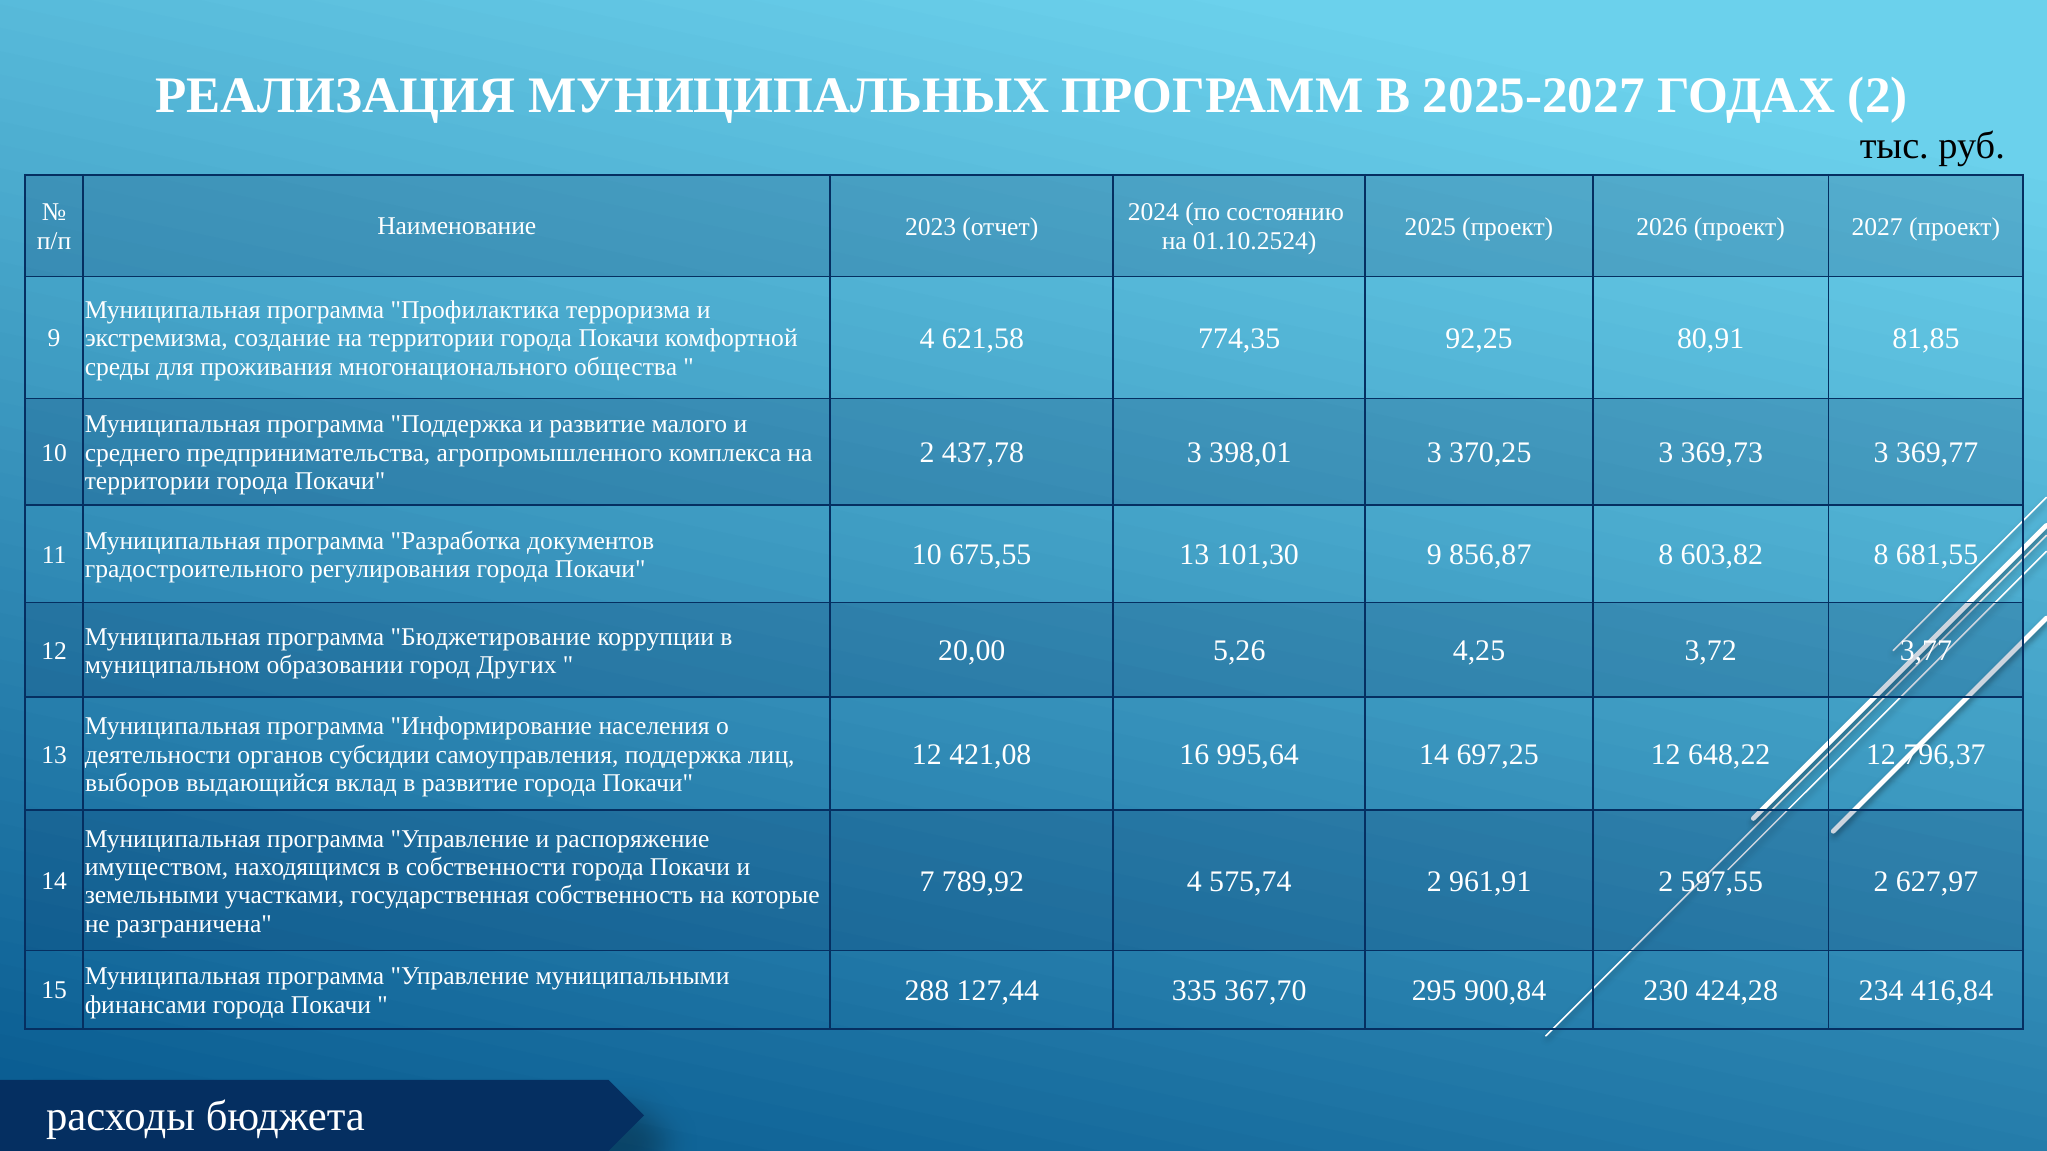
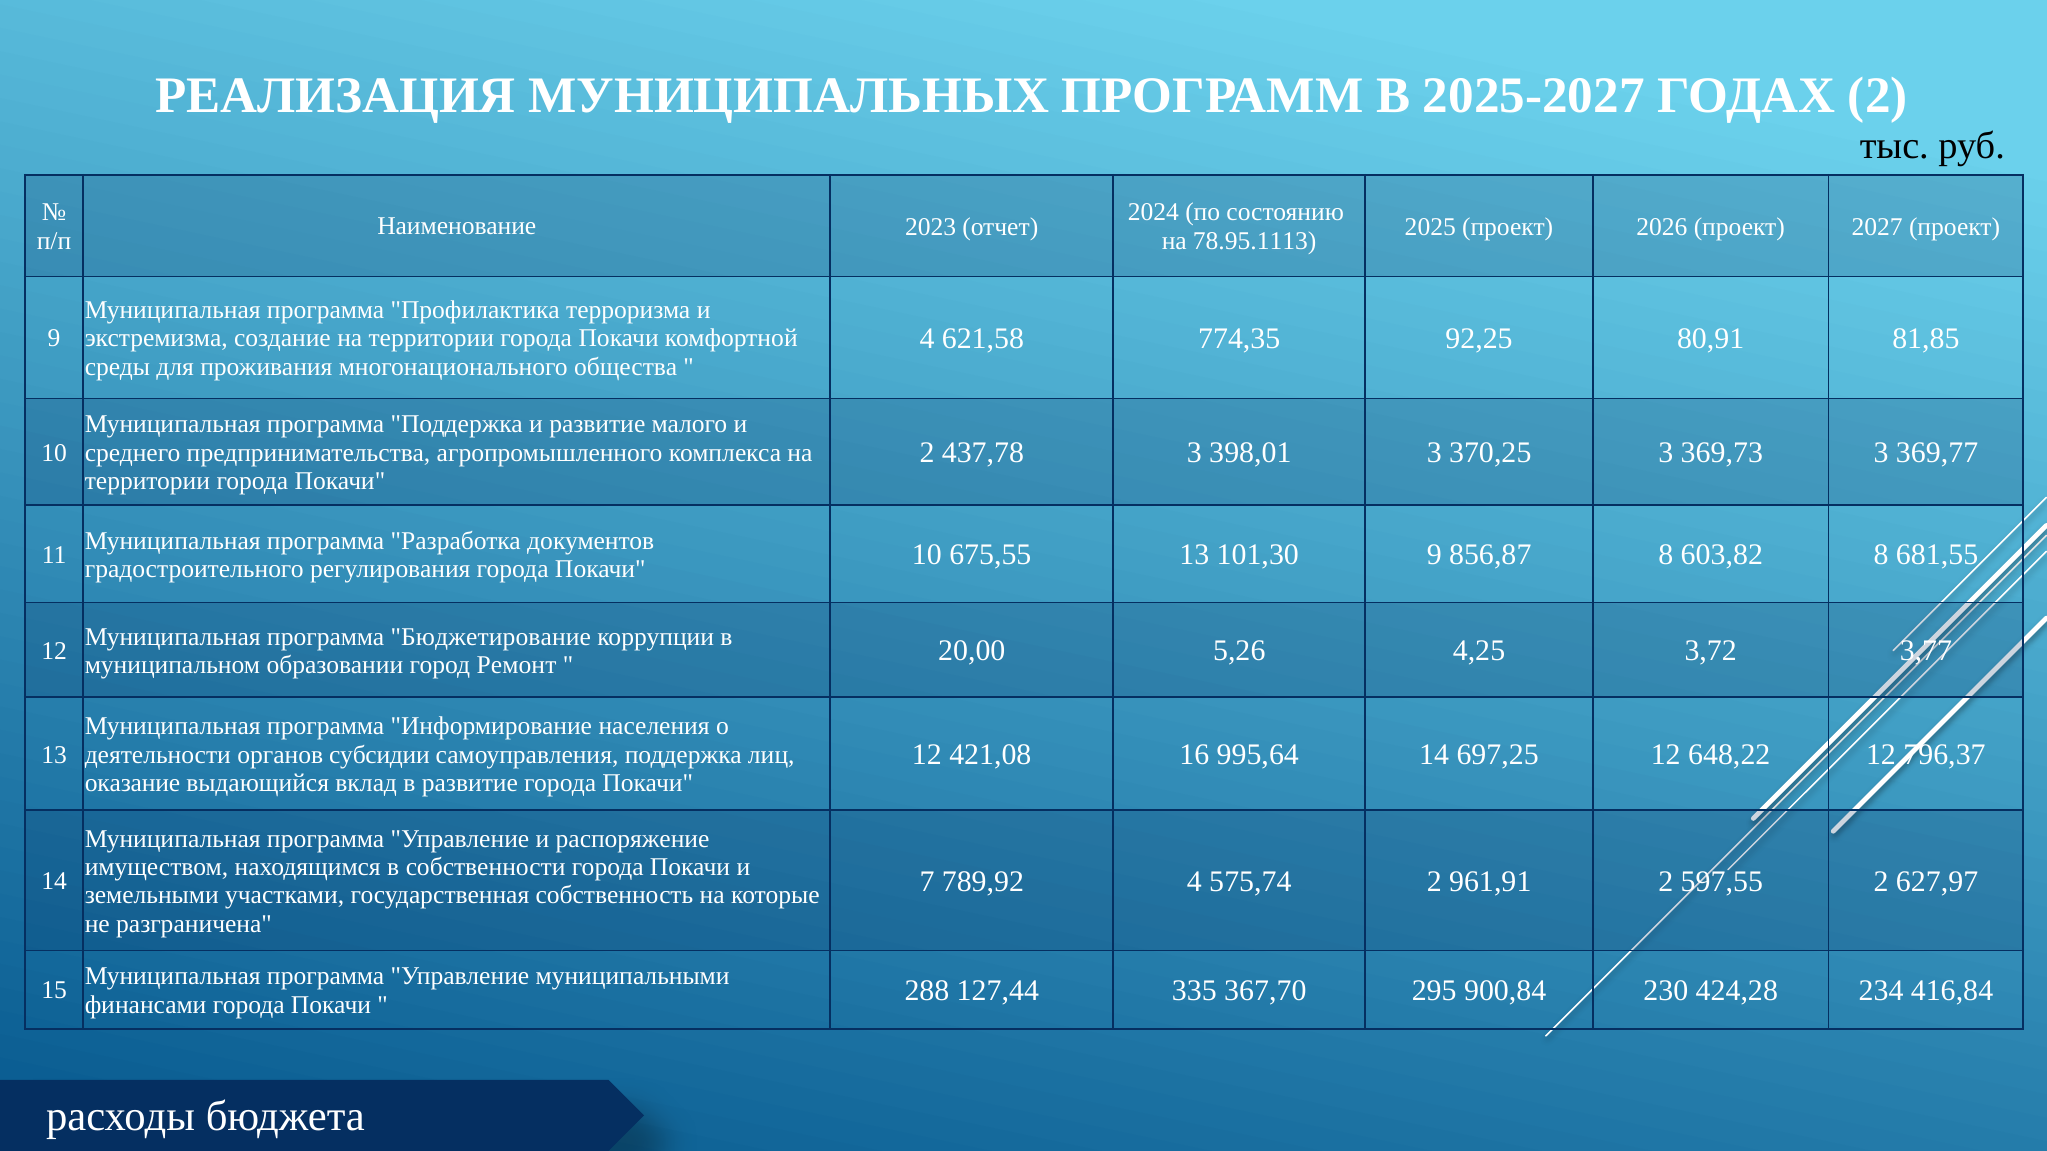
01.10.2524: 01.10.2524 -> 78.95.1113 (1255, 241)
Других: Других -> Ремонт (516, 665)
выборов: выборов -> оказание (132, 783)
